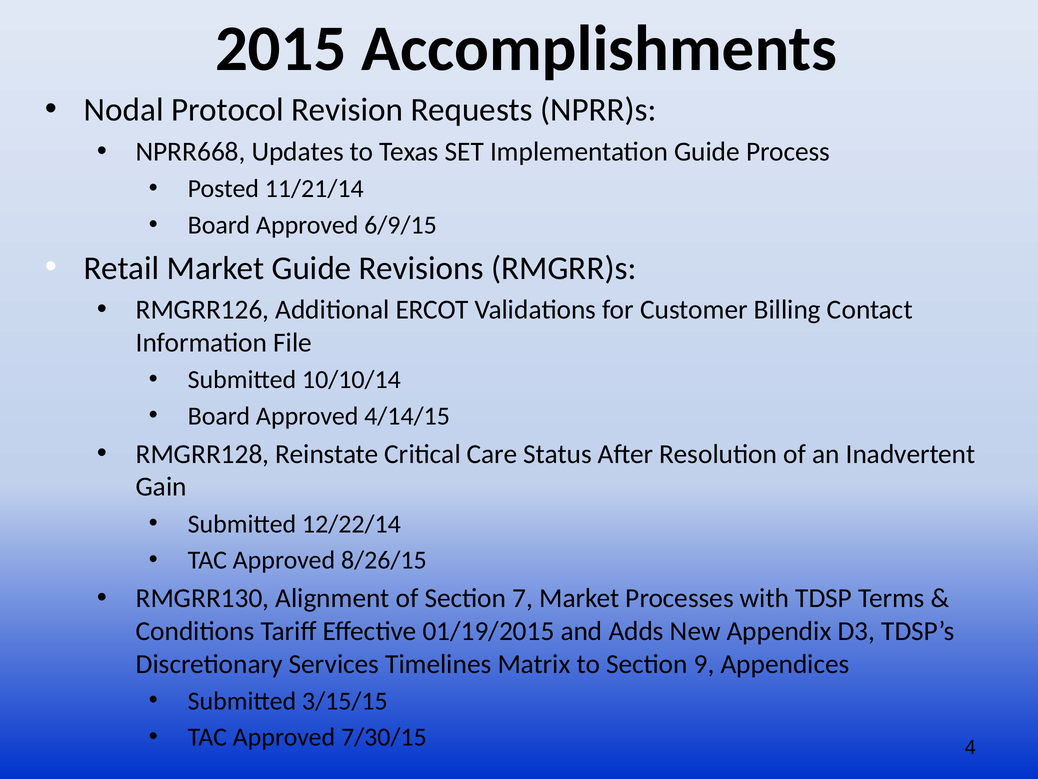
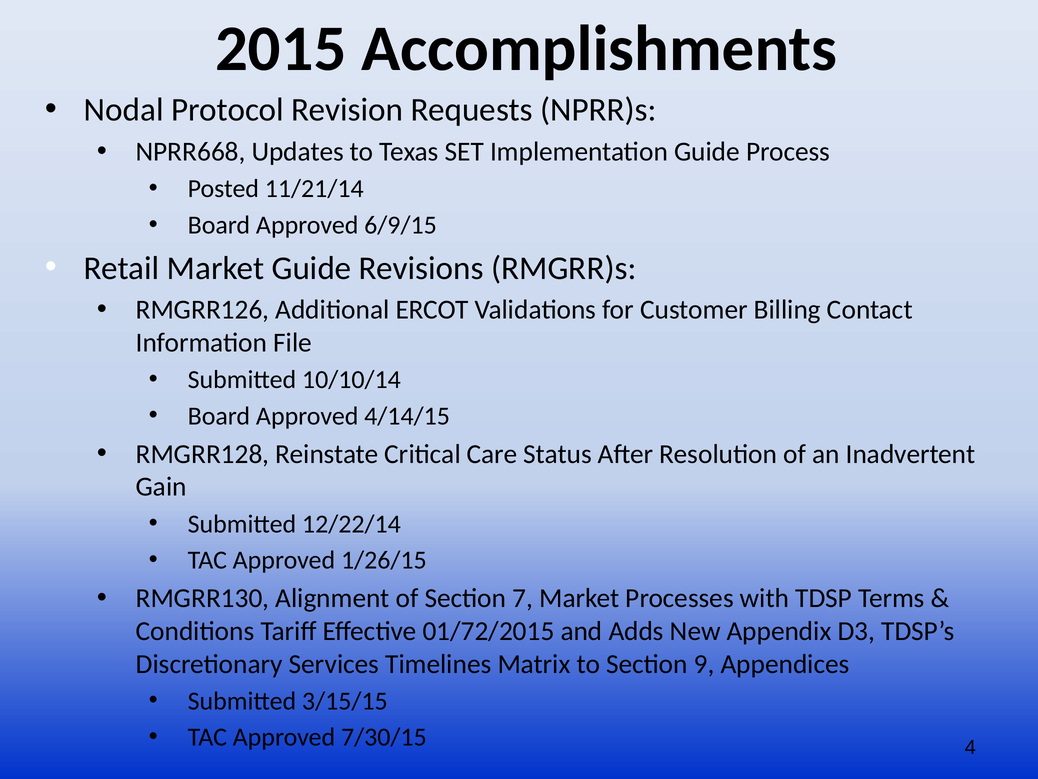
8/26/15: 8/26/15 -> 1/26/15 (384, 560)
01/19/2015: 01/19/2015 -> 01/72/2015 (488, 631)
